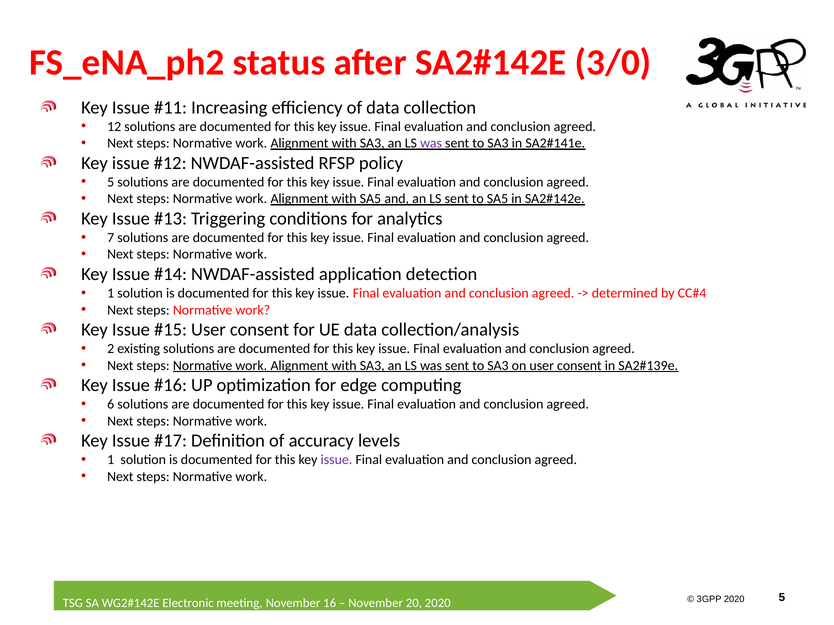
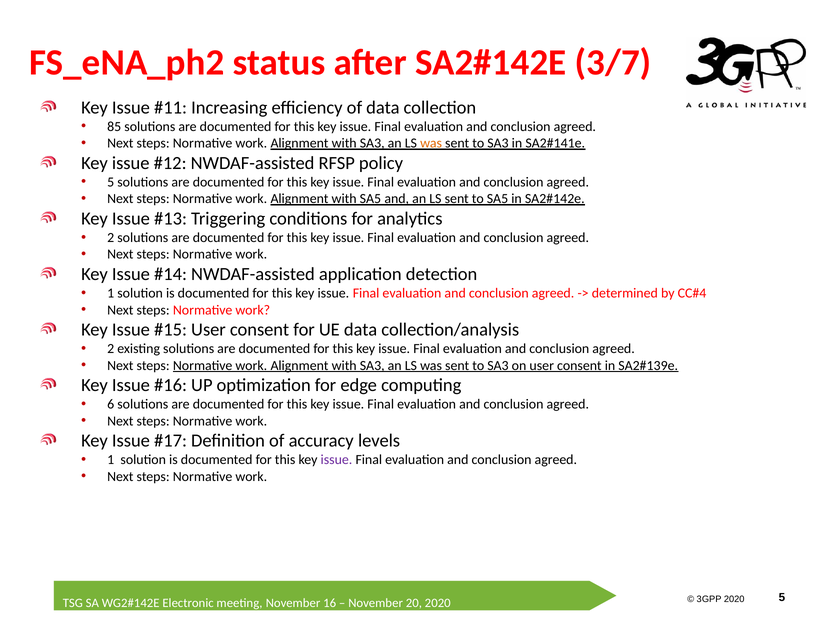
3/0: 3/0 -> 3/7 (613, 62)
12: 12 -> 85 (114, 127)
was colour: purple -> orange (431, 143)
7: 7 -> 2 (111, 238)
